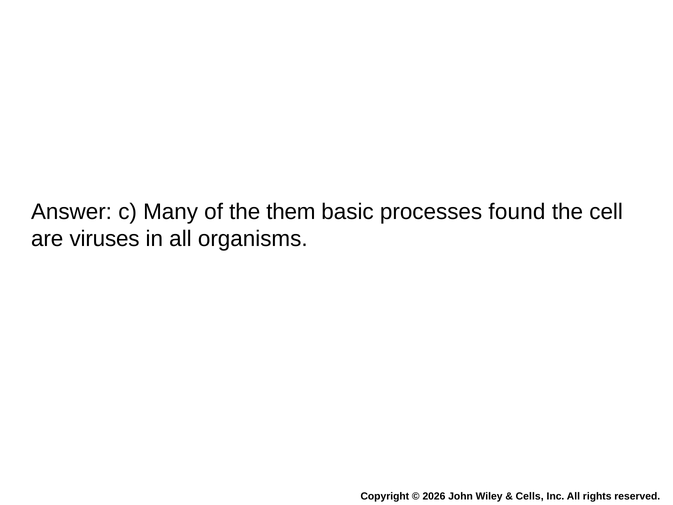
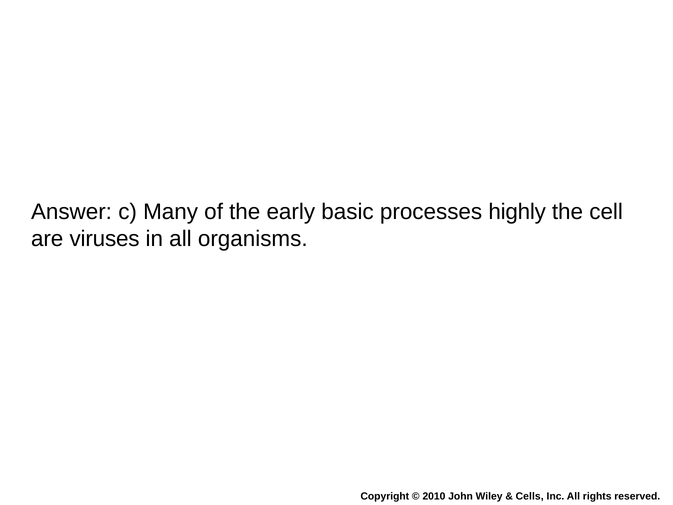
them: them -> early (291, 212)
found: found -> highly (517, 212)
2026: 2026 -> 2010 (434, 496)
